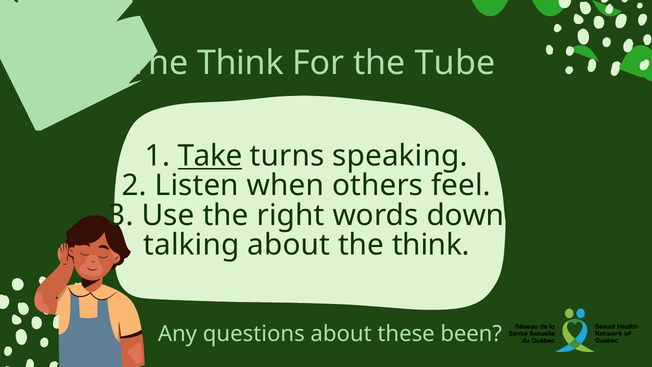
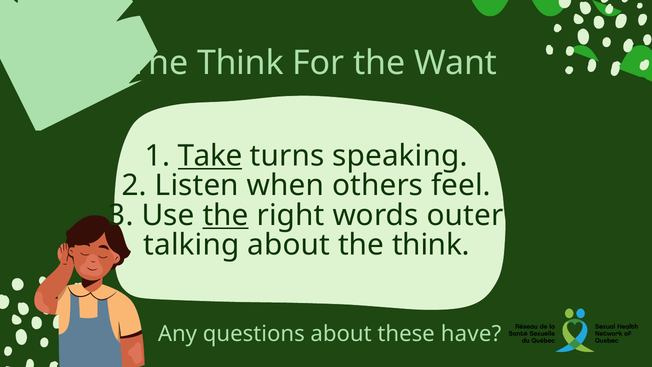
Tube: Tube -> Want (455, 63)
the underline: none -> present (226, 215)
down: down -> outer (465, 215)
been: been -> have (471, 334)
